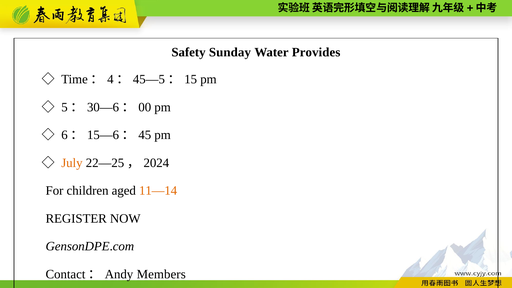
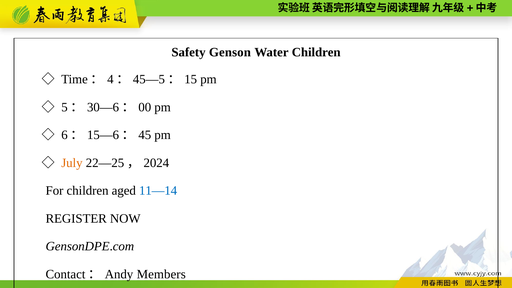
Sunday: Sunday -> Genson (230, 52)
Water Provides: Provides -> Children (316, 52)
11—14 colour: orange -> blue (158, 191)
